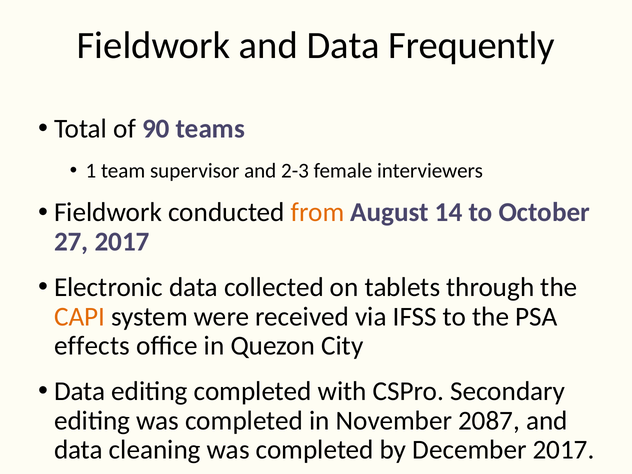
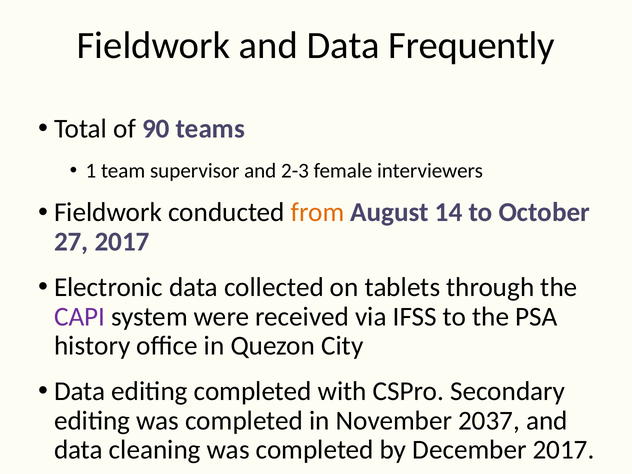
CAPI colour: orange -> purple (80, 317)
effects: effects -> history (92, 346)
2087: 2087 -> 2037 (489, 421)
